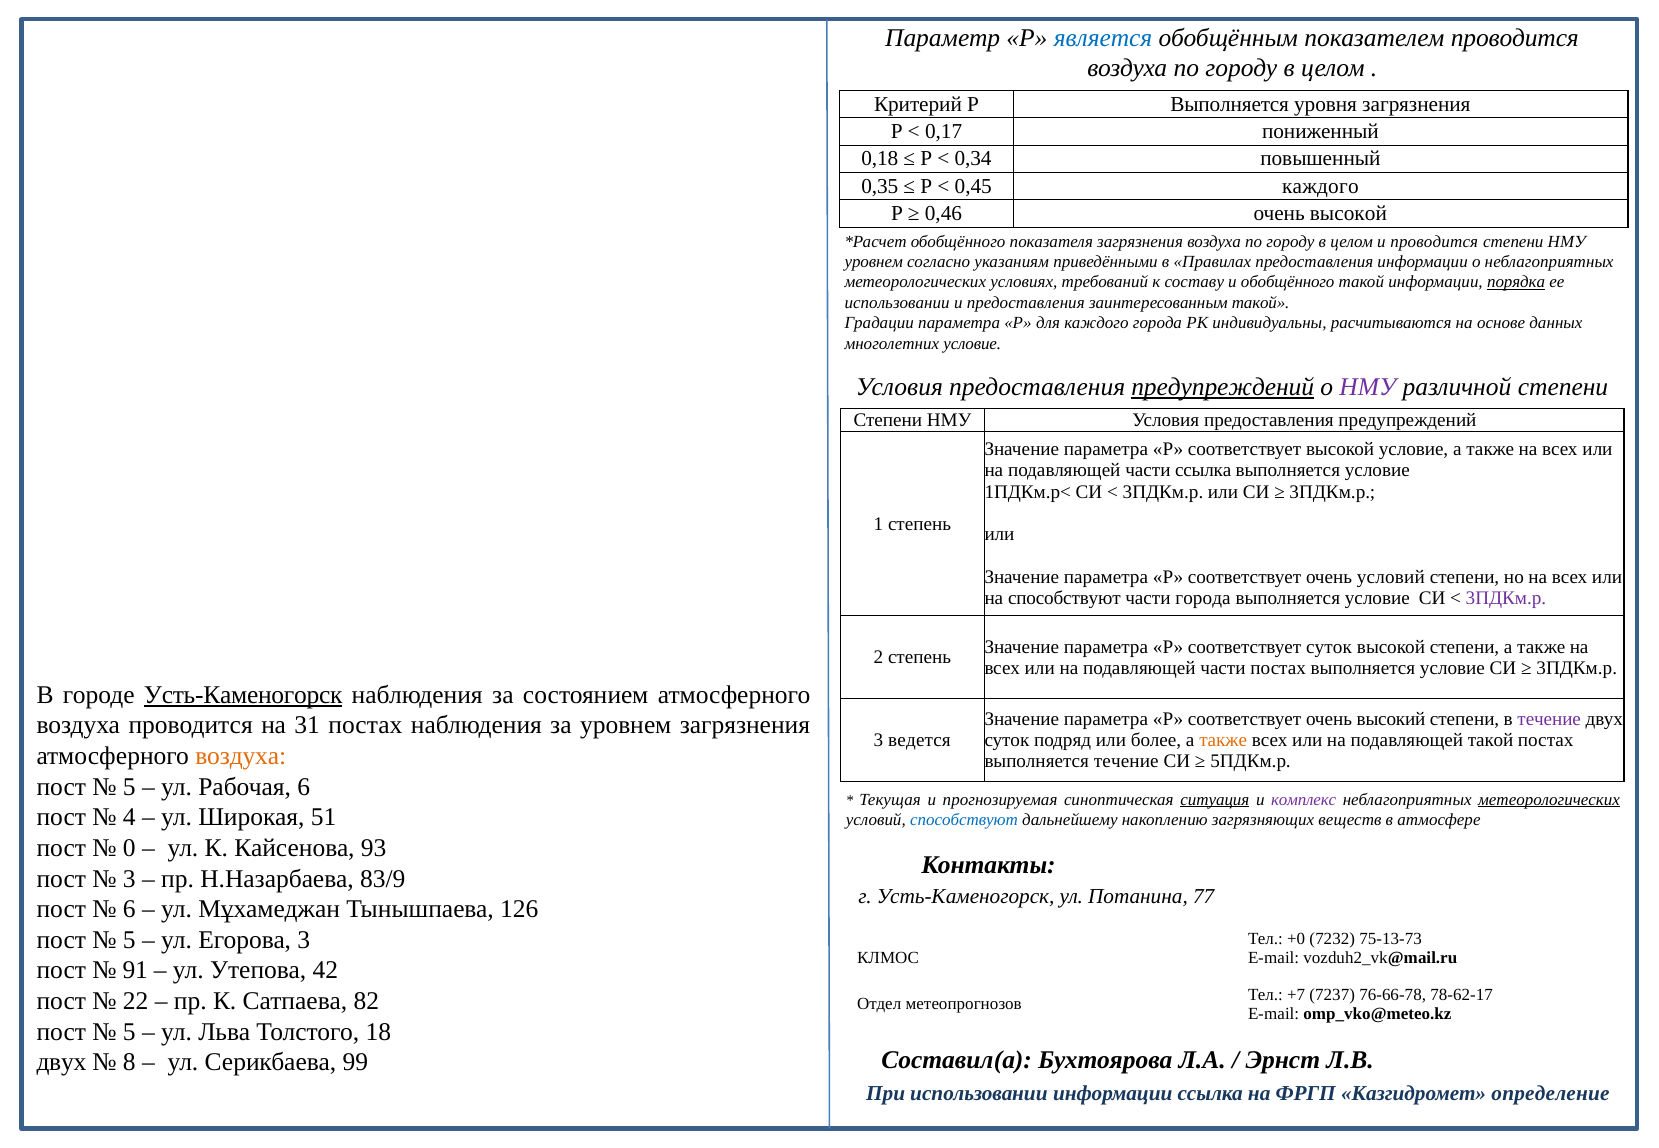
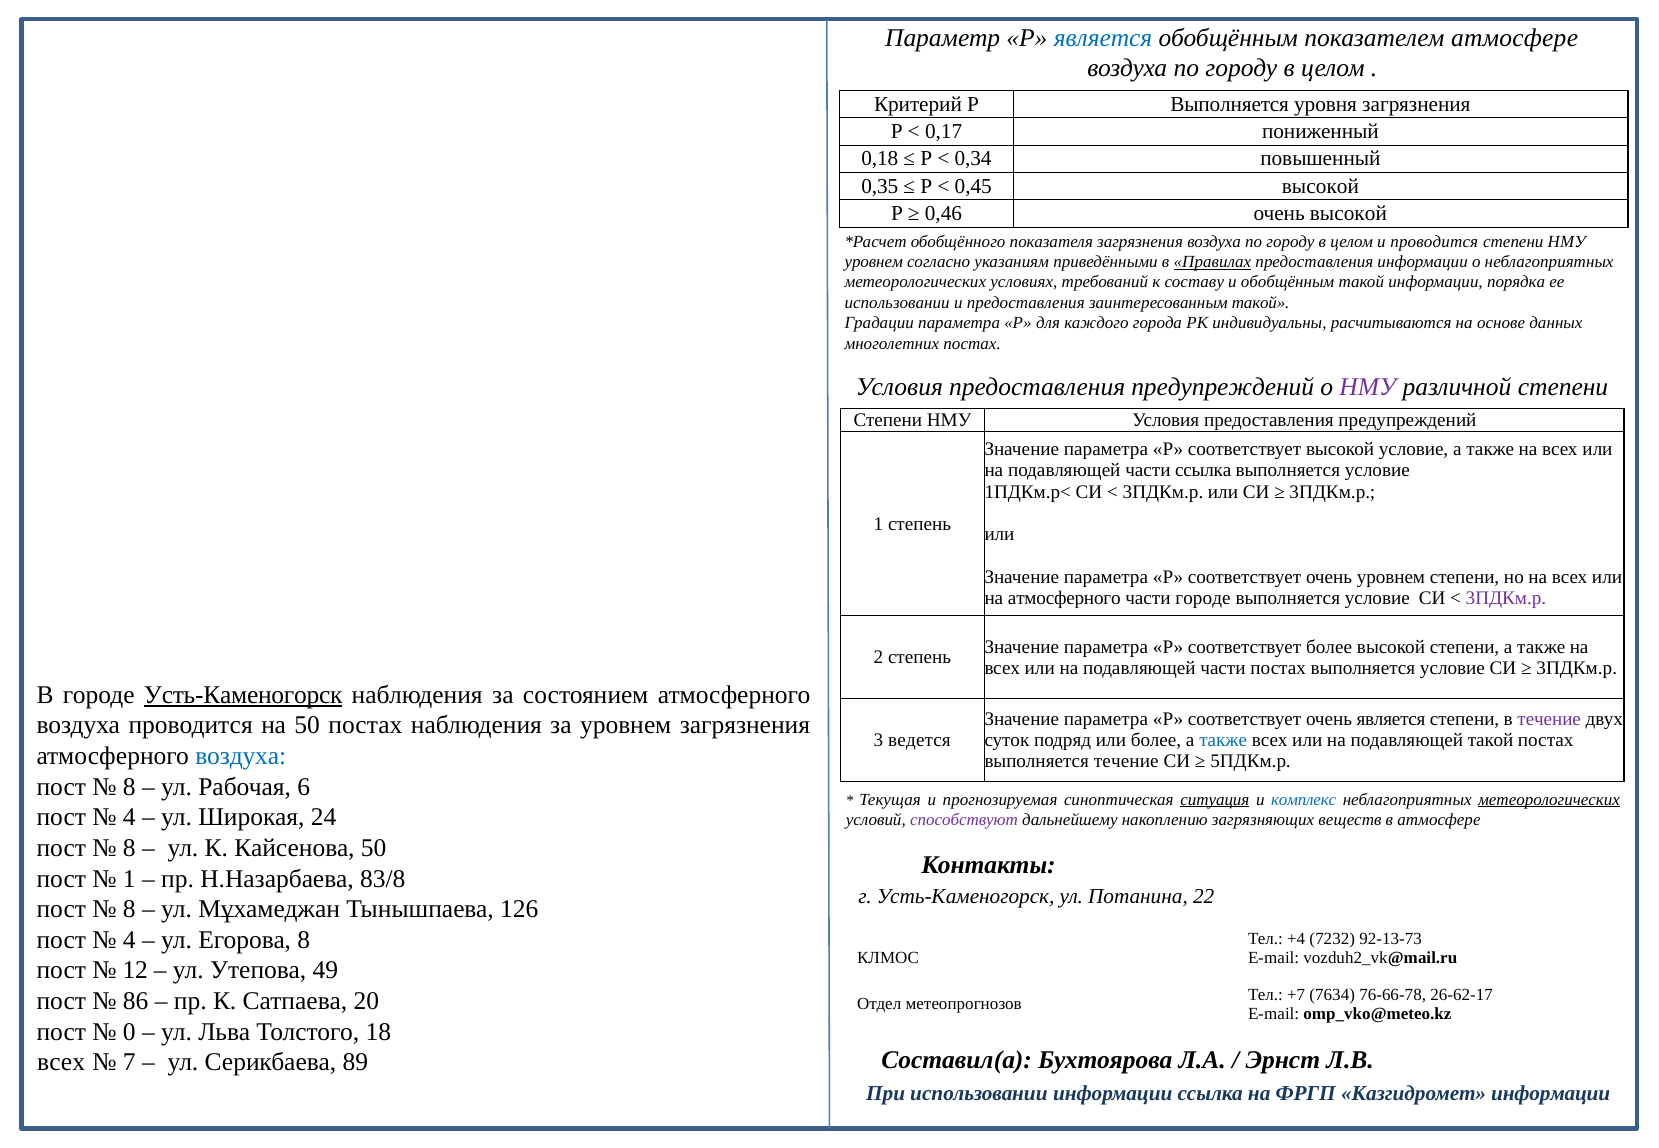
показателем проводится: проводится -> атмосфере (1515, 38)
0,45 каждого: каждого -> высокой (1320, 186)
Правилах underline: none -> present (1212, 262)
и обобщённого: обобщённого -> обобщённым (1288, 283)
порядка underline: present -> none (1516, 283)
многолетних условие: условие -> постах (972, 344)
предупреждений underline: present -> none (1223, 387)
очень условий: условий -> уровнем (1391, 577)
на способствуют: способствуют -> атмосферного (1064, 598)
части города: города -> городе (1203, 598)
соответствует суток: суток -> более (1329, 647)
очень высокий: высокий -> является (1391, 719)
на 31: 31 -> 50 (307, 726)
также colour: orange -> blue (1223, 741)
воздуха colour: orange -> blue (241, 757)
5: 5 -> 8 (129, 787)
комплекс colour: purple -> blue (1304, 800)
51: 51 -> 24 (324, 818)
способствуют colour: blue -> purple (964, 820)
0: 0 -> 8 (129, 848)
Кайсенова 93: 93 -> 50 (374, 848)
3: 3 -> 1 (129, 879)
83/9: 83/9 -> 83/8 (383, 879)
77: 77 -> 22 (1204, 897)
6: 6 -> 8 (129, 910)
5: 5 -> 4 (129, 940)
Егорова 3: 3 -> 8 (304, 940)
+0: +0 -> +4 (1296, 939)
75-13-73: 75-13-73 -> 92-13-73 (1391, 939)
91: 91 -> 12 (135, 971)
42: 42 -> 49 (325, 971)
7237: 7237 -> 7634 (1332, 995)
78-62-17: 78-62-17 -> 26-62-17 (1462, 995)
22: 22 -> 86 (136, 1002)
82: 82 -> 20 (366, 1002)
5: 5 -> 0 (129, 1032)
двух: двух -> всех (61, 1063)
8: 8 -> 7 (129, 1063)
99: 99 -> 89 (355, 1063)
Казгидромет определение: определение -> информации (1551, 1094)
